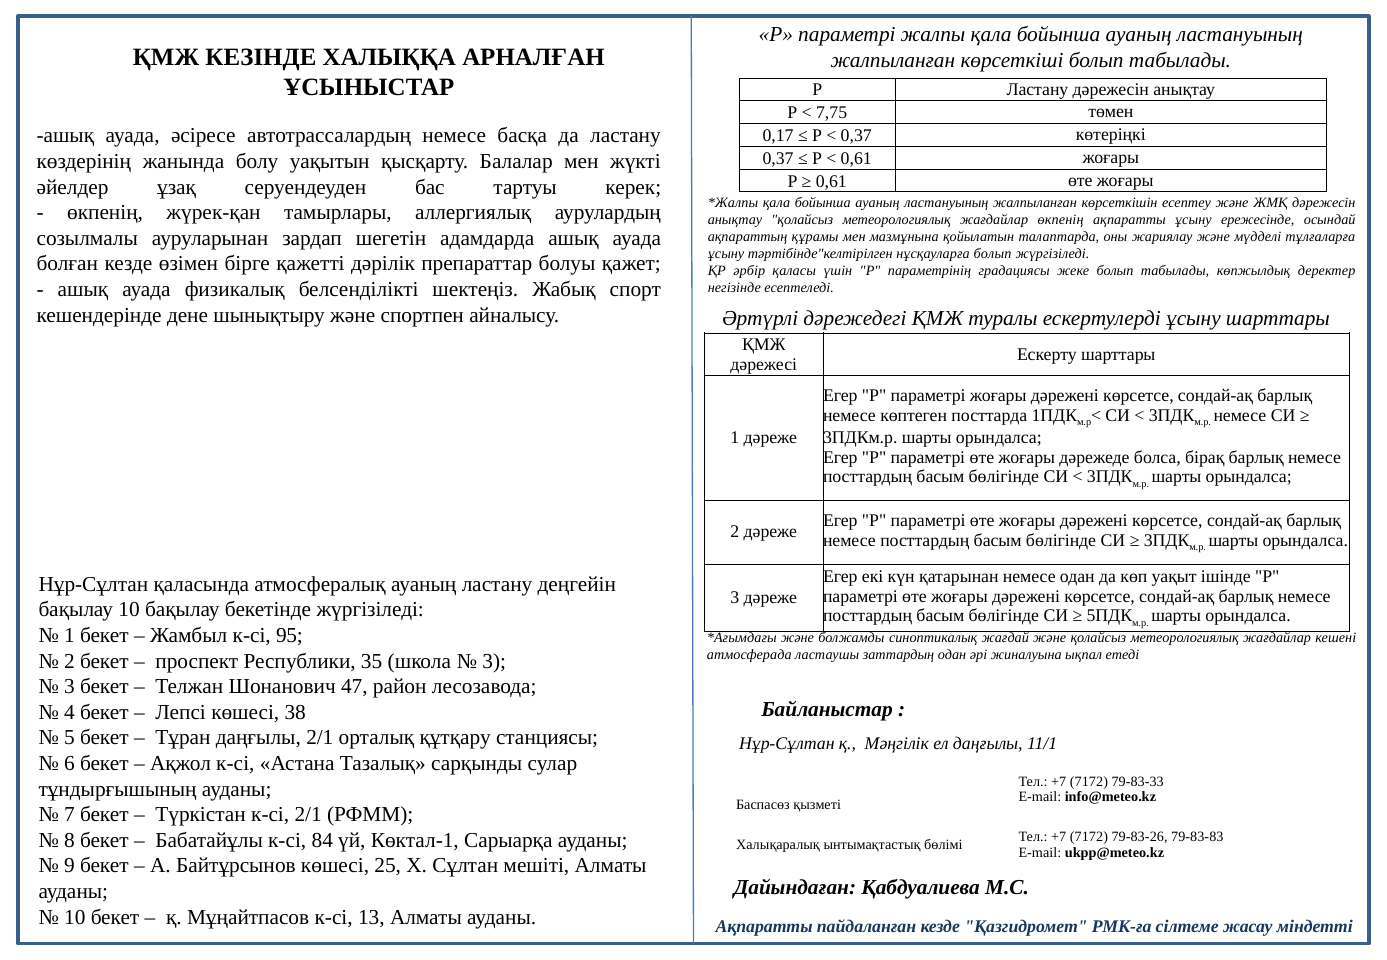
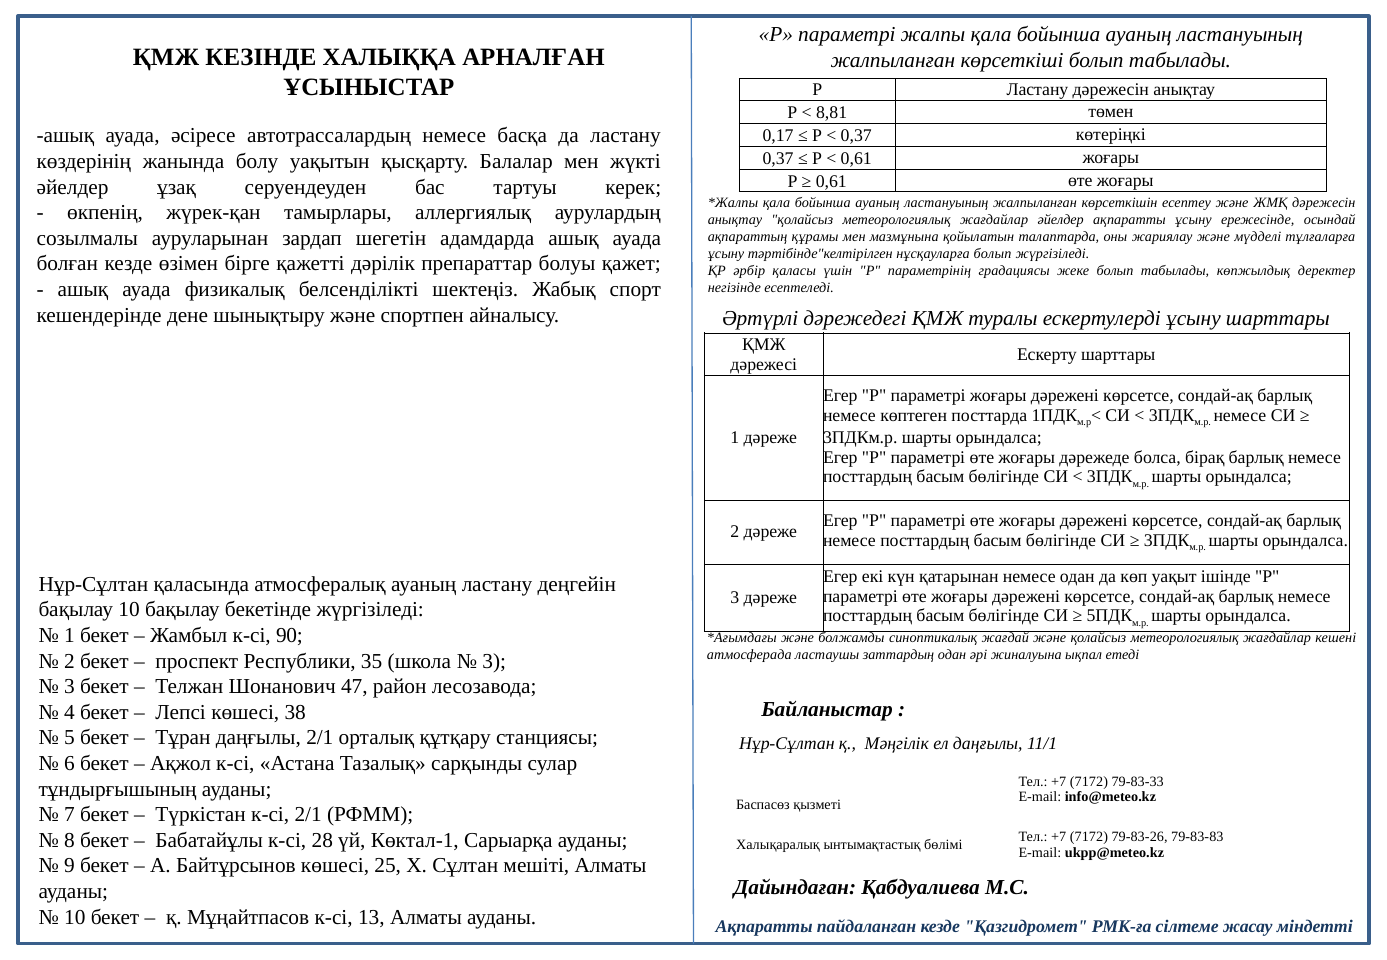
7,75: 7,75 -> 8,81 (832, 113)
жағдайлар өкпенің: өкпенің -> әйелдер (1061, 220)
95: 95 -> 90 (289, 636)
84: 84 -> 28 (322, 840)
